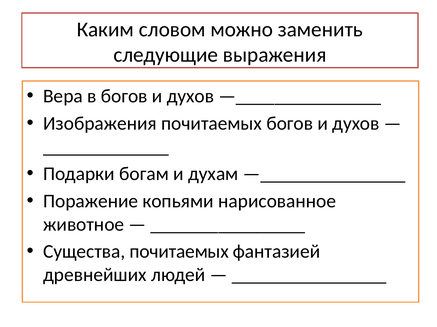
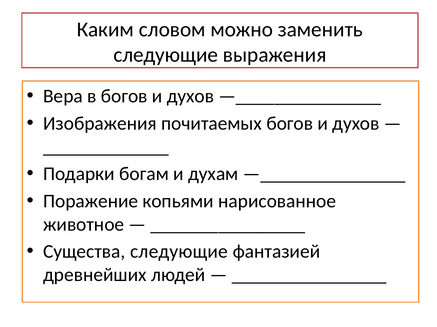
Существа почитаемых: почитаемых -> следующие (179, 252)
